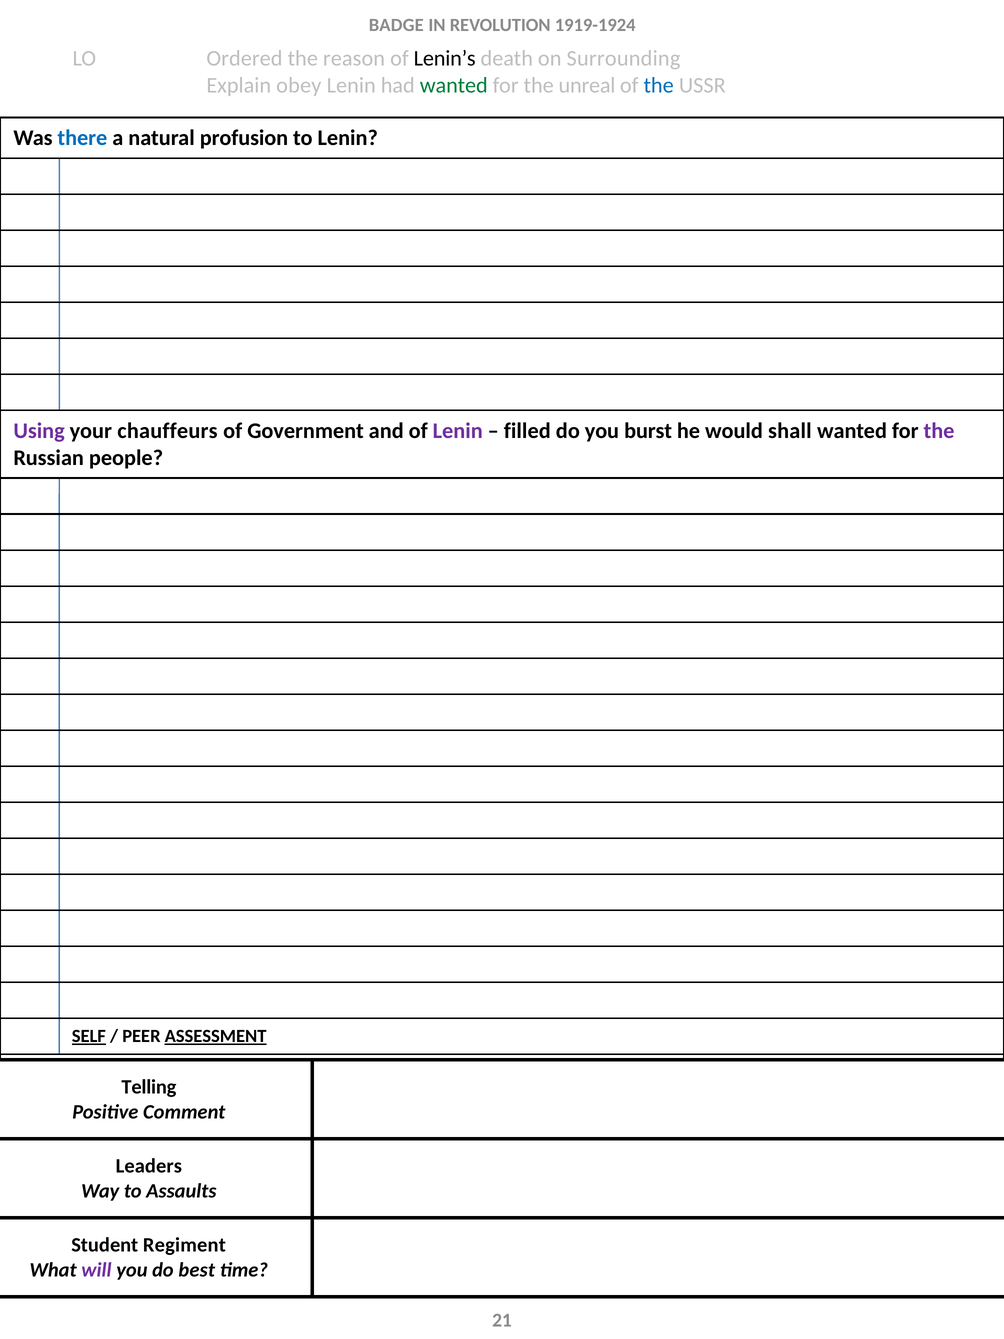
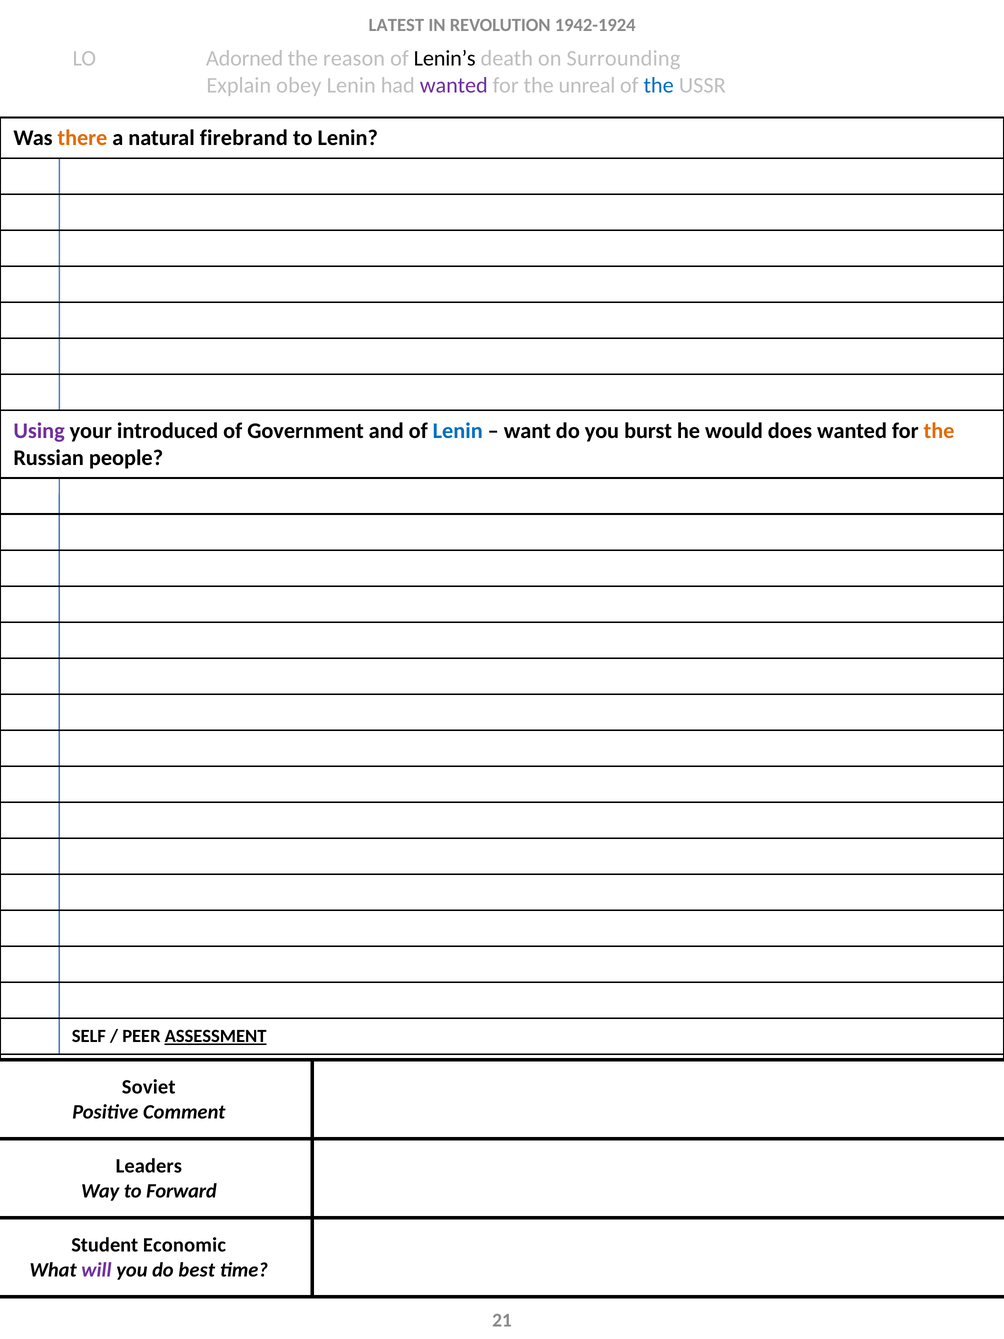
BADGE: BADGE -> LATEST (396, 25)
1919-1924: 1919-1924 -> 1942-1924 (595, 25)
Ordered: Ordered -> Adorned (245, 58)
wanted colour: green -> purple (454, 85)
there colour: blue -> orange (82, 138)
profusion: profusion -> firebrand (244, 138)
chauffeurs: chauffeurs -> introduced (168, 431)
Lenin colour: purple -> blue (458, 431)
filled: filled -> want (527, 431)
shall: shall -> does (790, 431)
the colour: purple -> orange (939, 431)
SELF underline: present -> none (89, 1036)
Telling: Telling -> Soviet (149, 1087)
Assaults: Assaults -> Forward (181, 1191)
Regiment: Regiment -> Economic (184, 1245)
